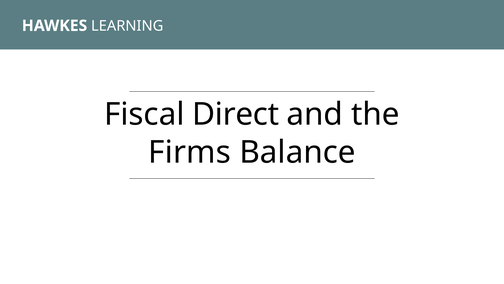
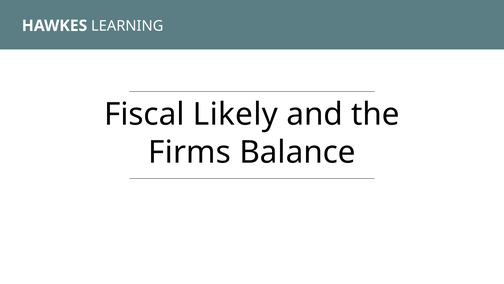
Direct: Direct -> Likely (235, 114)
